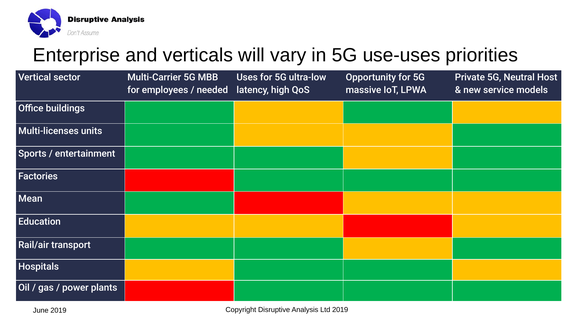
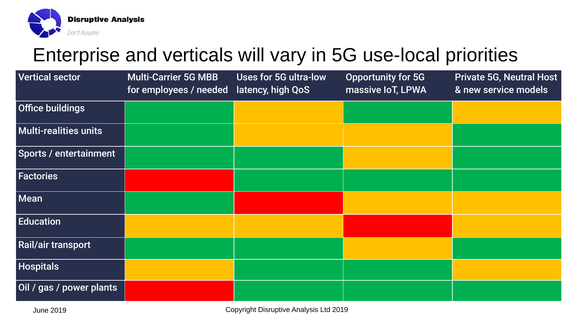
use-uses: use-uses -> use-local (401, 55)
Multi-licenses: Multi-licenses -> Multi-realities (48, 131)
